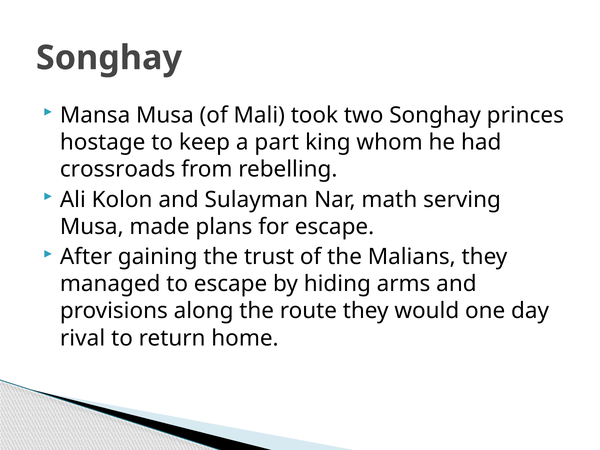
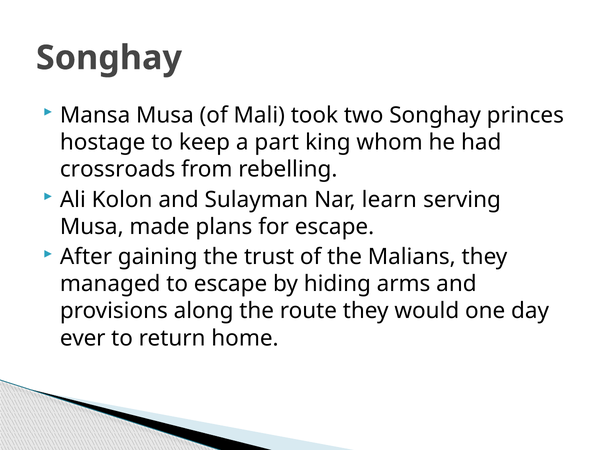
math: math -> learn (389, 200)
rival: rival -> ever (83, 338)
